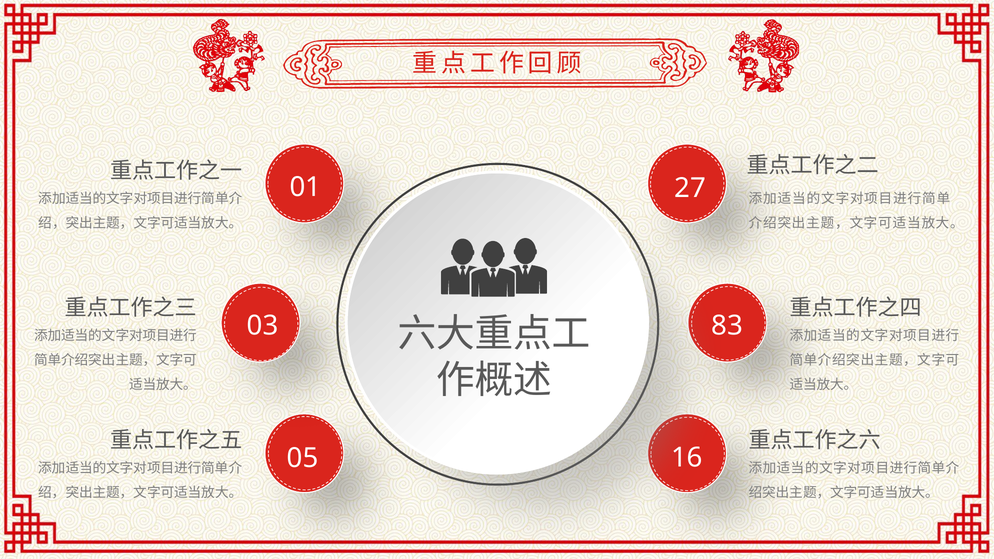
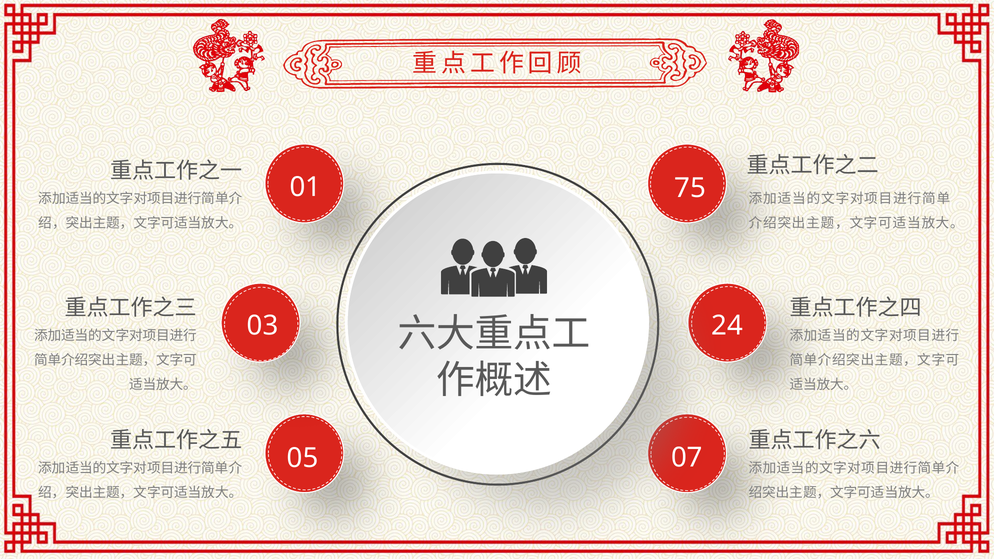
27: 27 -> 75 (690, 188)
83: 83 -> 24 (727, 326)
16: 16 -> 07 (687, 458)
